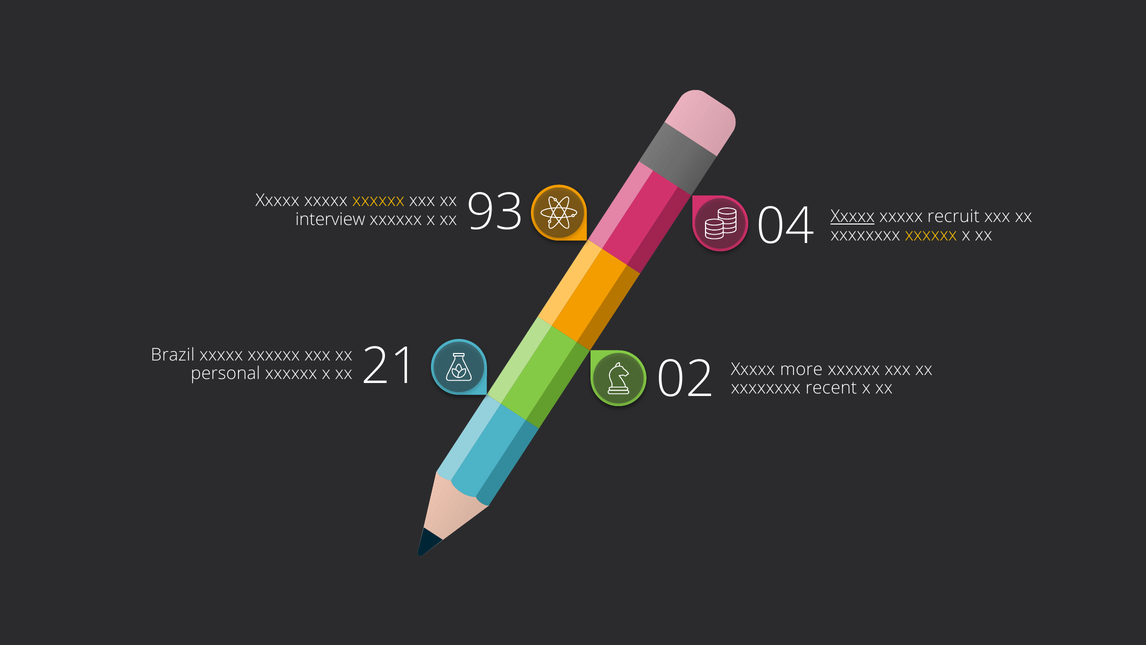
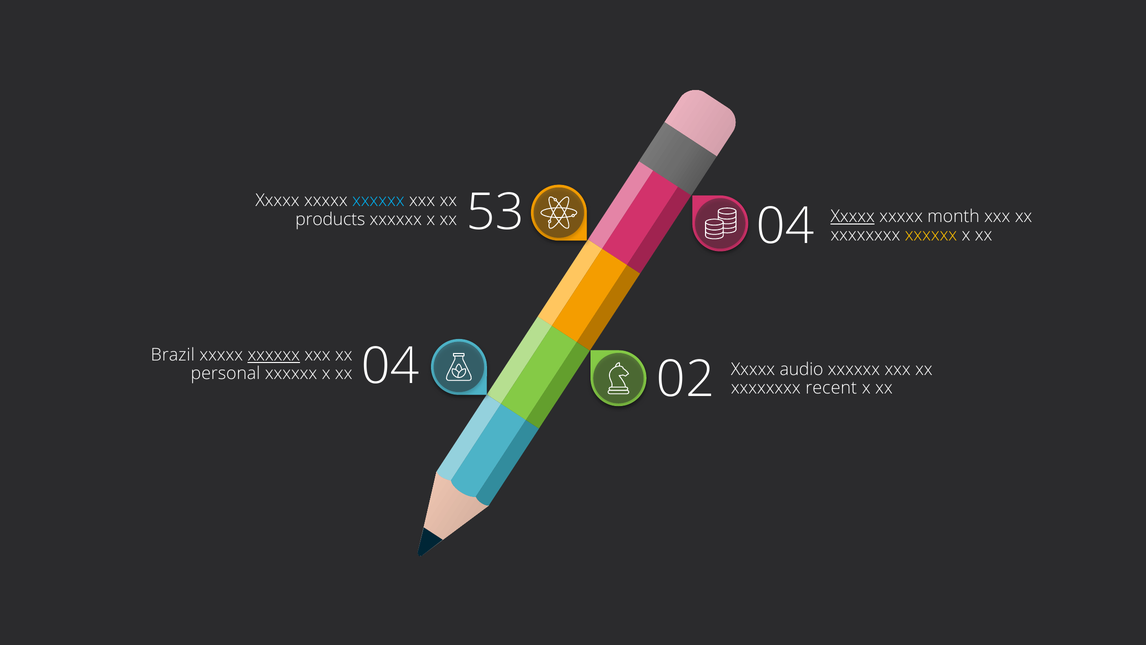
xxxxxx colour: yellow -> light blue (378, 201)
recruit: recruit -> month (954, 216)
interview: interview -> products (330, 219)
93: 93 -> 53 (495, 212)
xxxxxx underline: none -> present (274, 355)
more: more -> audio (802, 369)
21: 21 -> 04 (390, 366)
